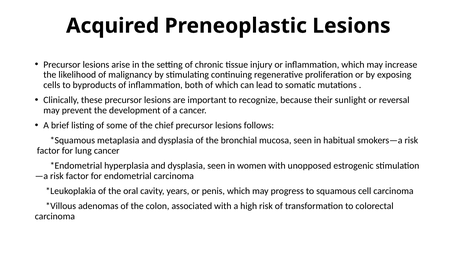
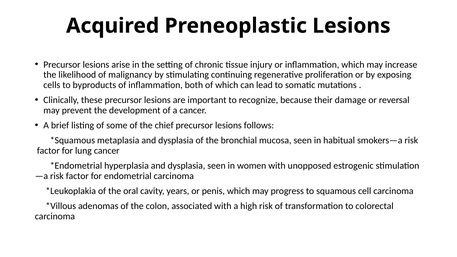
sunlight: sunlight -> damage (351, 100)
